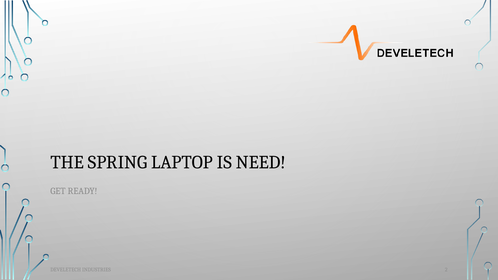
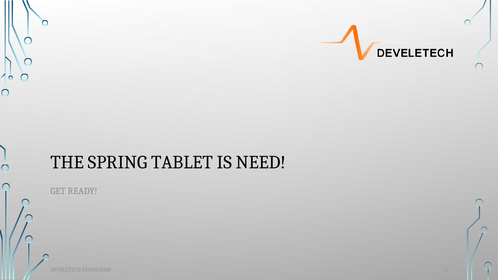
LAPTOP: LAPTOP -> TABLET (182, 162)
